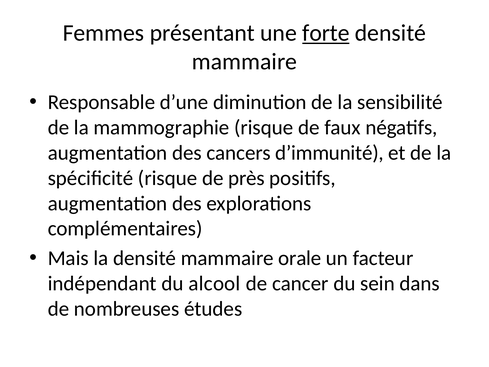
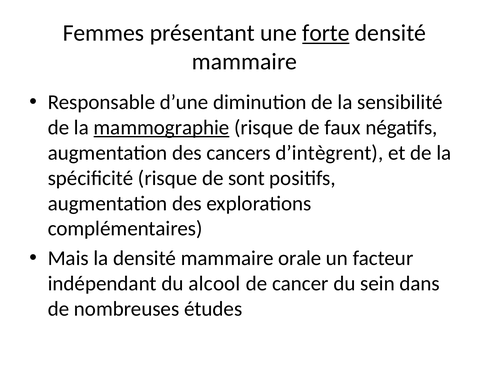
mammographie underline: none -> present (161, 127)
d’immunité: d’immunité -> d’intègrent (329, 153)
près: près -> sont (246, 178)
